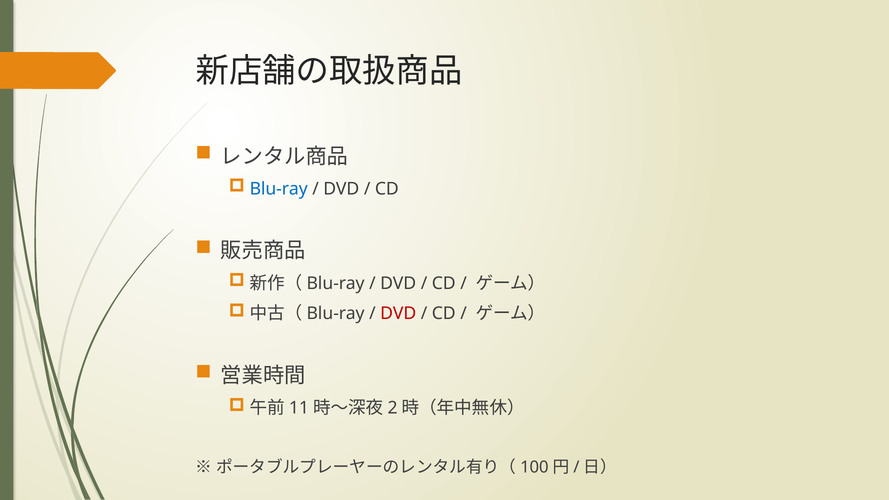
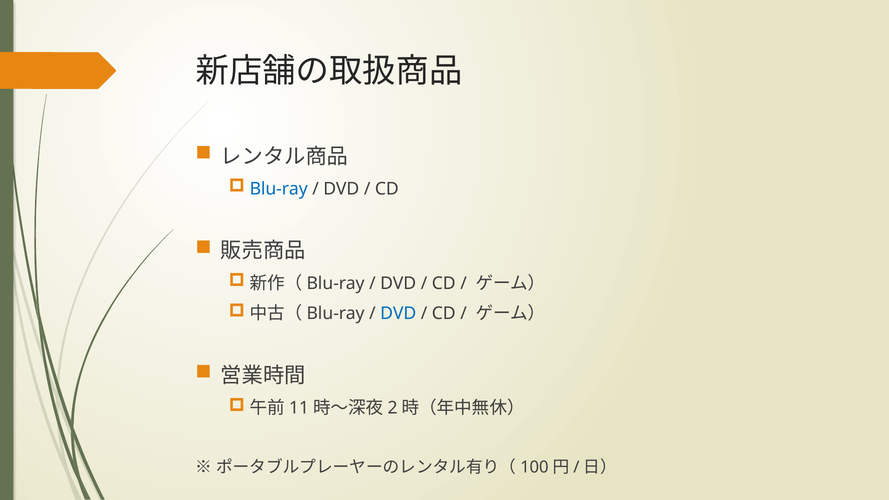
DVD colour: red -> blue (398, 314)
